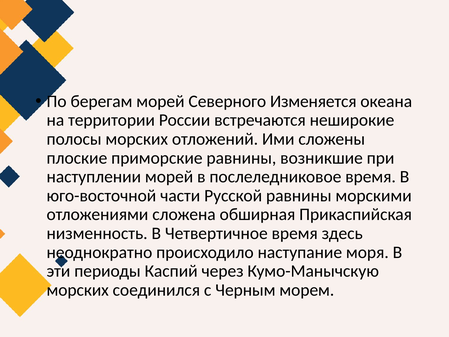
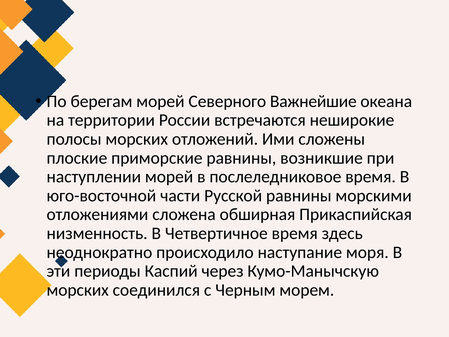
Изменяется: Изменяется -> Важнейшие (313, 101)
